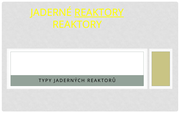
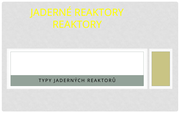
REAKTORY underline: present -> none (99, 13)
